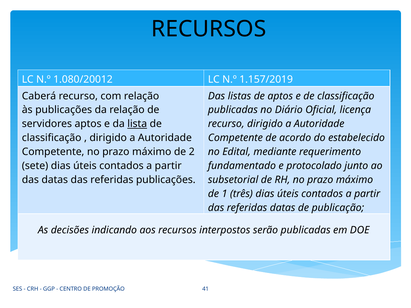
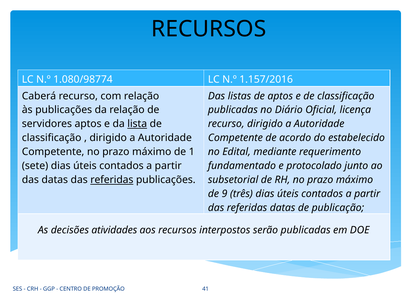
1.080/20012: 1.080/20012 -> 1.080/98774 (83, 80)
1.157/2019: 1.157/2019 -> 1.157/2016 (266, 80)
2: 2 -> 1 (192, 152)
referidas underline: none -> present (112, 180)
1: 1 -> 9 (225, 194)
indicando: indicando -> atividades (114, 230)
